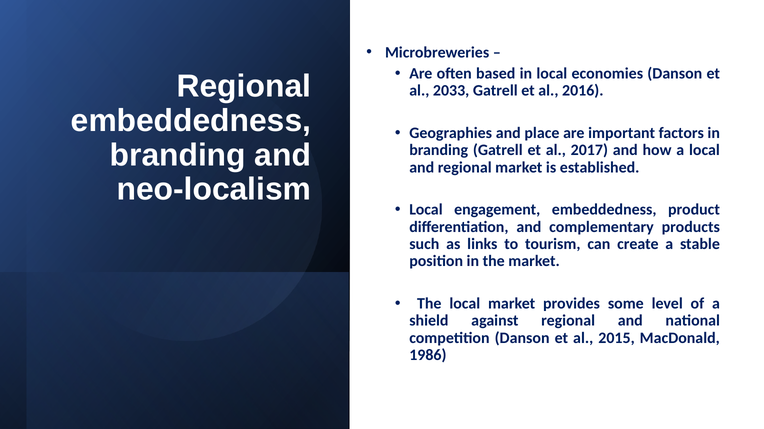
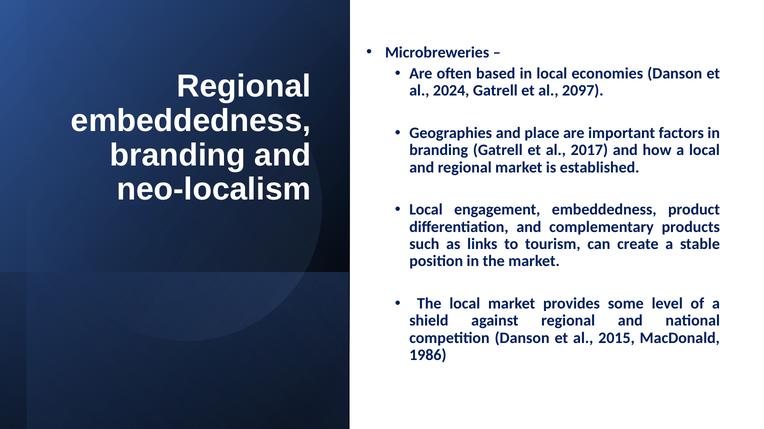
2033: 2033 -> 2024 (451, 91)
2016: 2016 -> 2097 (583, 91)
